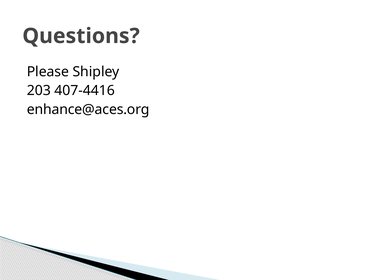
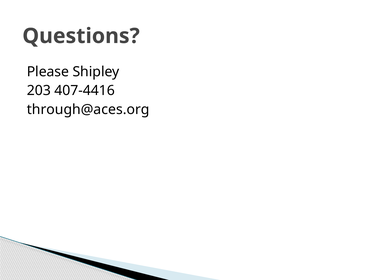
enhance@aces.org: enhance@aces.org -> through@aces.org (88, 109)
